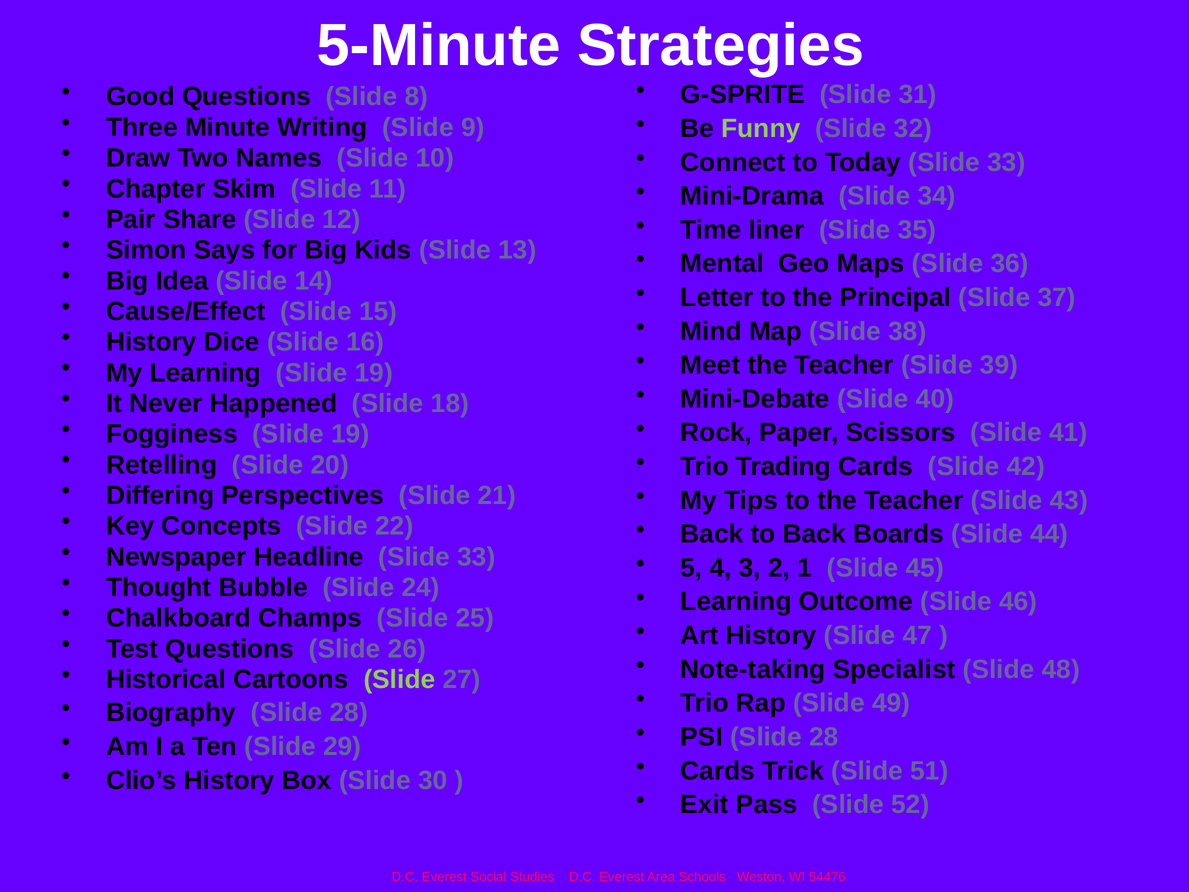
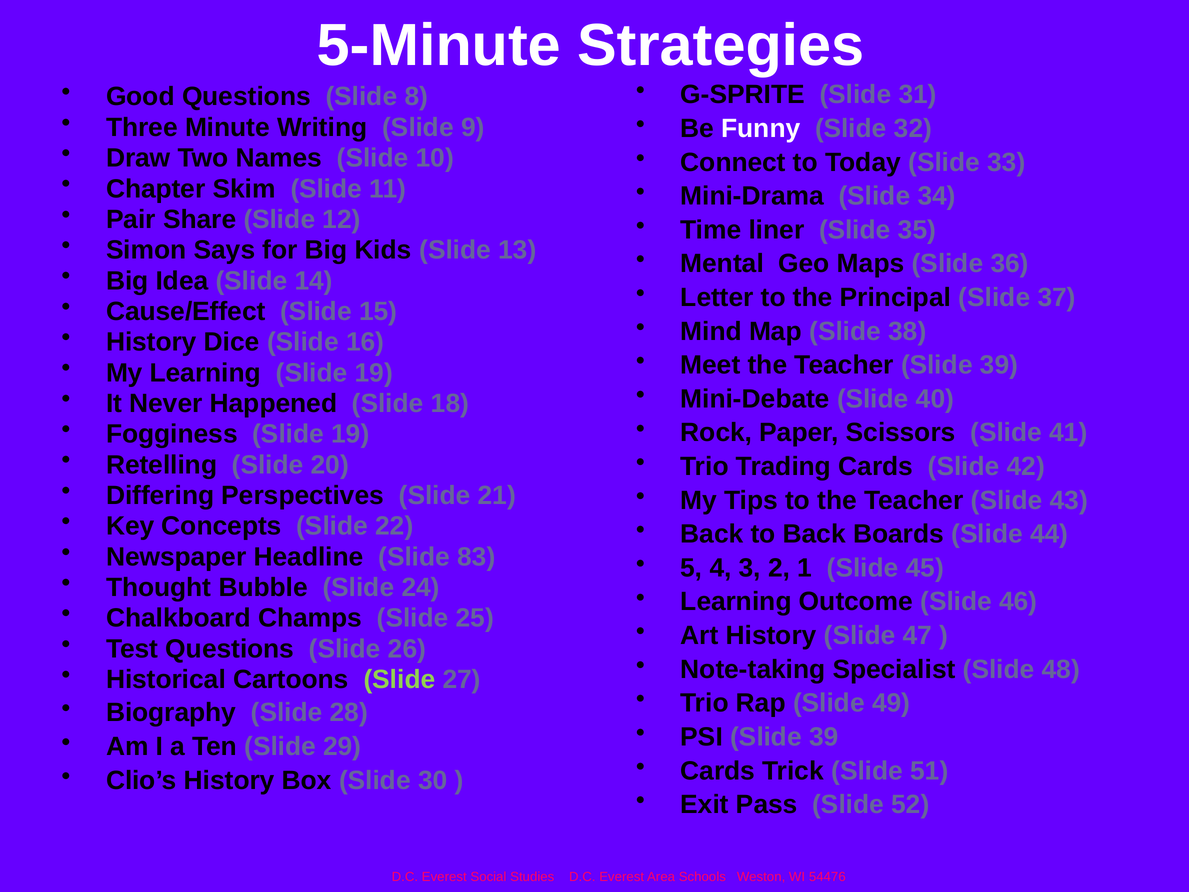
Funny colour: light green -> white (761, 128)
Headline Slide 33: 33 -> 83 (476, 557)
PSI Slide 28: 28 -> 39 (824, 737)
